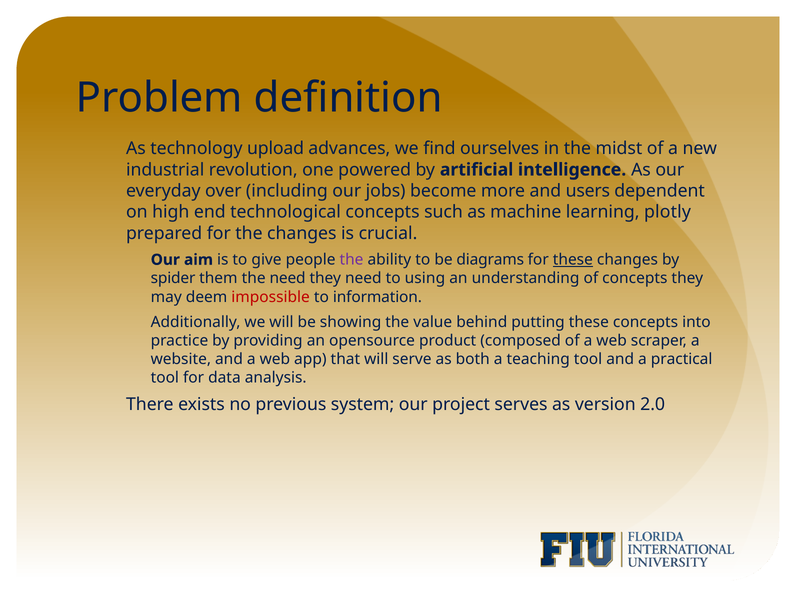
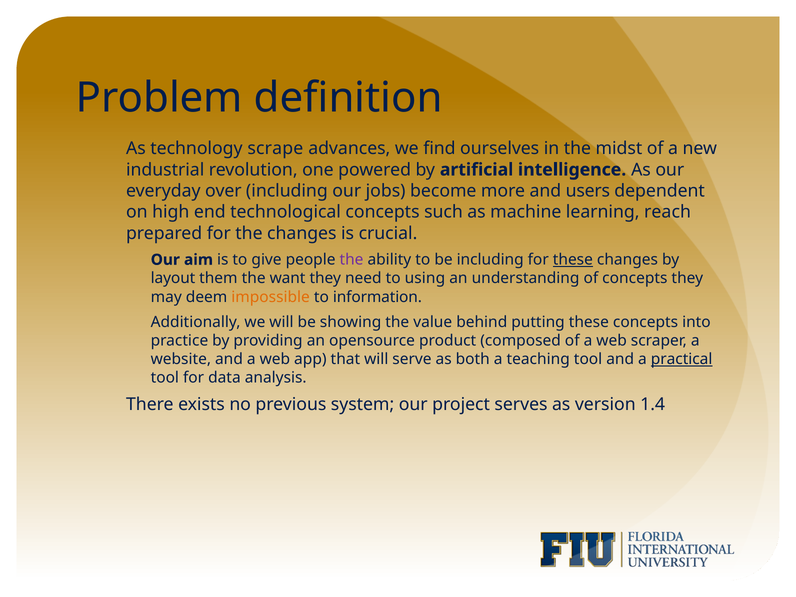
upload: upload -> scrape (275, 148)
plotly: plotly -> reach (668, 212)
be diagrams: diagrams -> including (490, 260)
spider: spider -> layout (173, 278)
the need: need -> want (288, 278)
impossible colour: red -> orange (271, 297)
practical underline: none -> present (682, 359)
2.0: 2.0 -> 1.4 (653, 405)
